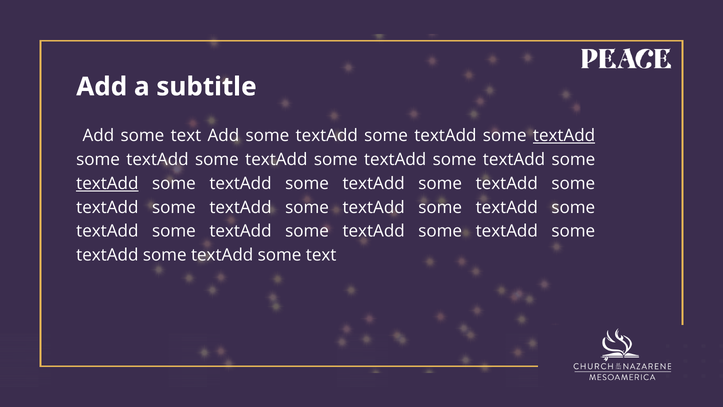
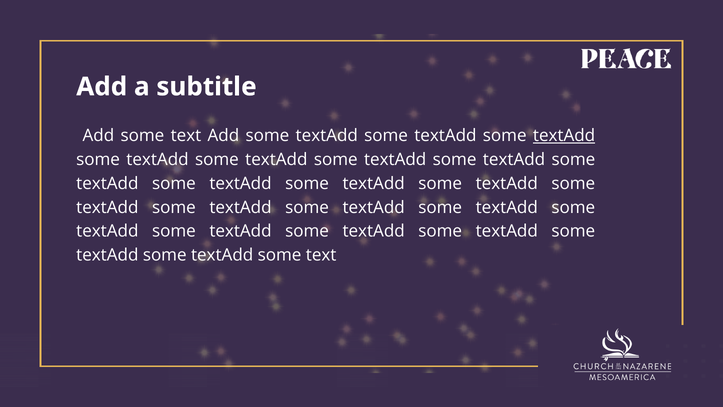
textAdd underline: present -> none (107, 183)
